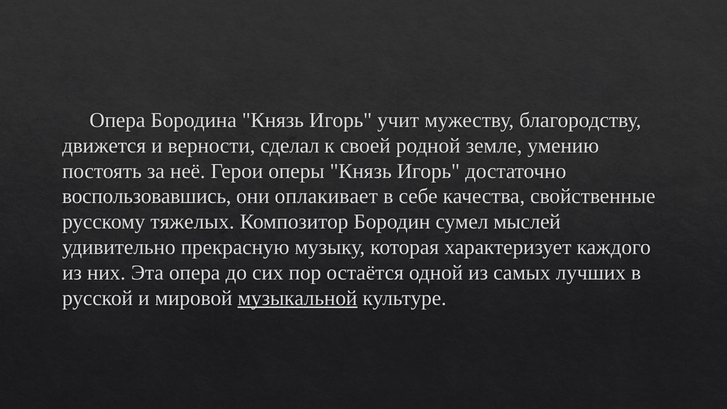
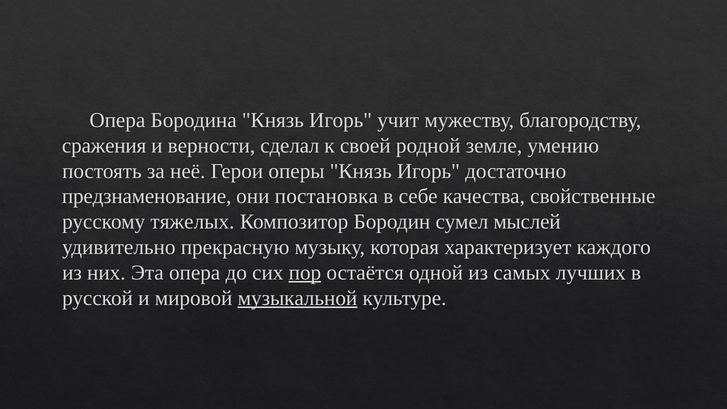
движется: движется -> сражения (104, 146)
воспользовавшись: воспользовавшись -> предзнаменование (147, 196)
оплакивает: оплакивает -> постановка (326, 196)
пор underline: none -> present (305, 273)
